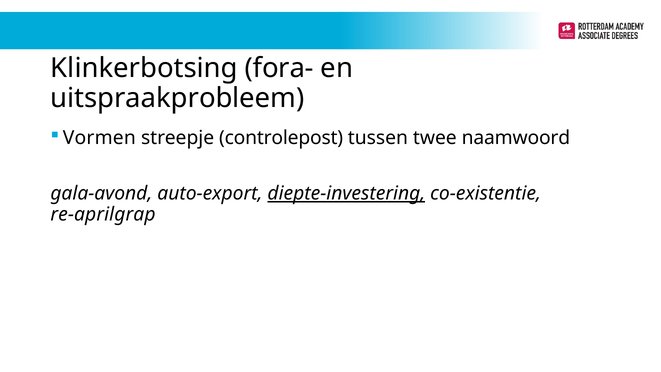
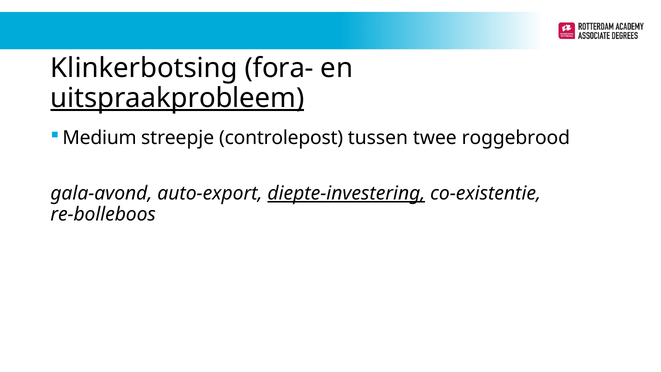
uitspraakprobleem underline: none -> present (177, 98)
Vormen: Vormen -> Medium (100, 138)
naamwoord: naamwoord -> roggebrood (516, 138)
re-aprilgrap: re-aprilgrap -> re-bolleboos (103, 214)
